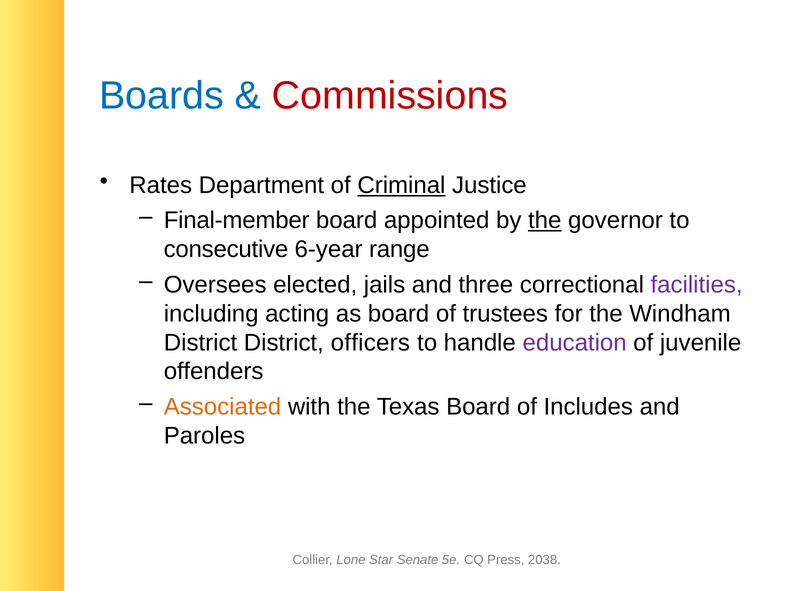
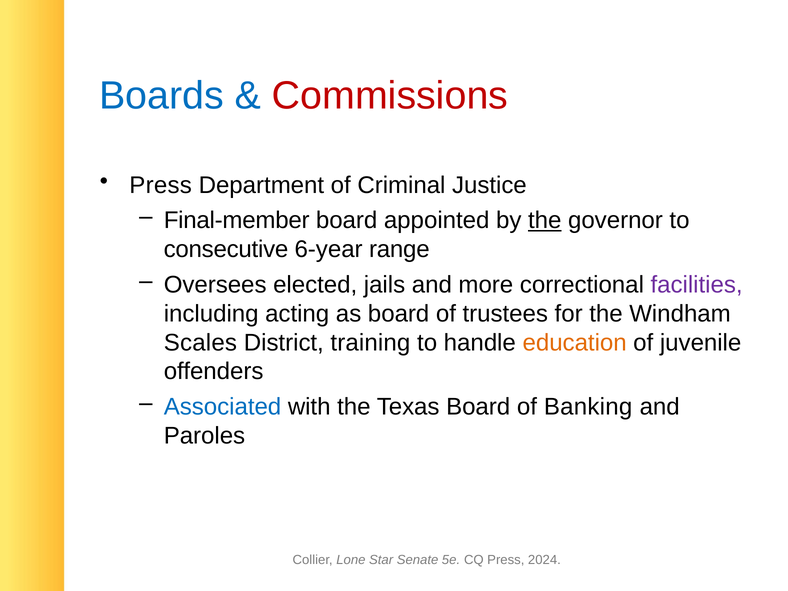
Rates: Rates -> Press (161, 185)
Criminal underline: present -> none (401, 185)
three: three -> more (486, 285)
District: District -> Scales (200, 343)
officers: officers -> training (370, 343)
education colour: purple -> orange (575, 343)
Associated colour: orange -> blue (223, 407)
Includes: Includes -> Banking (588, 407)
2038: 2038 -> 2024 (544, 560)
